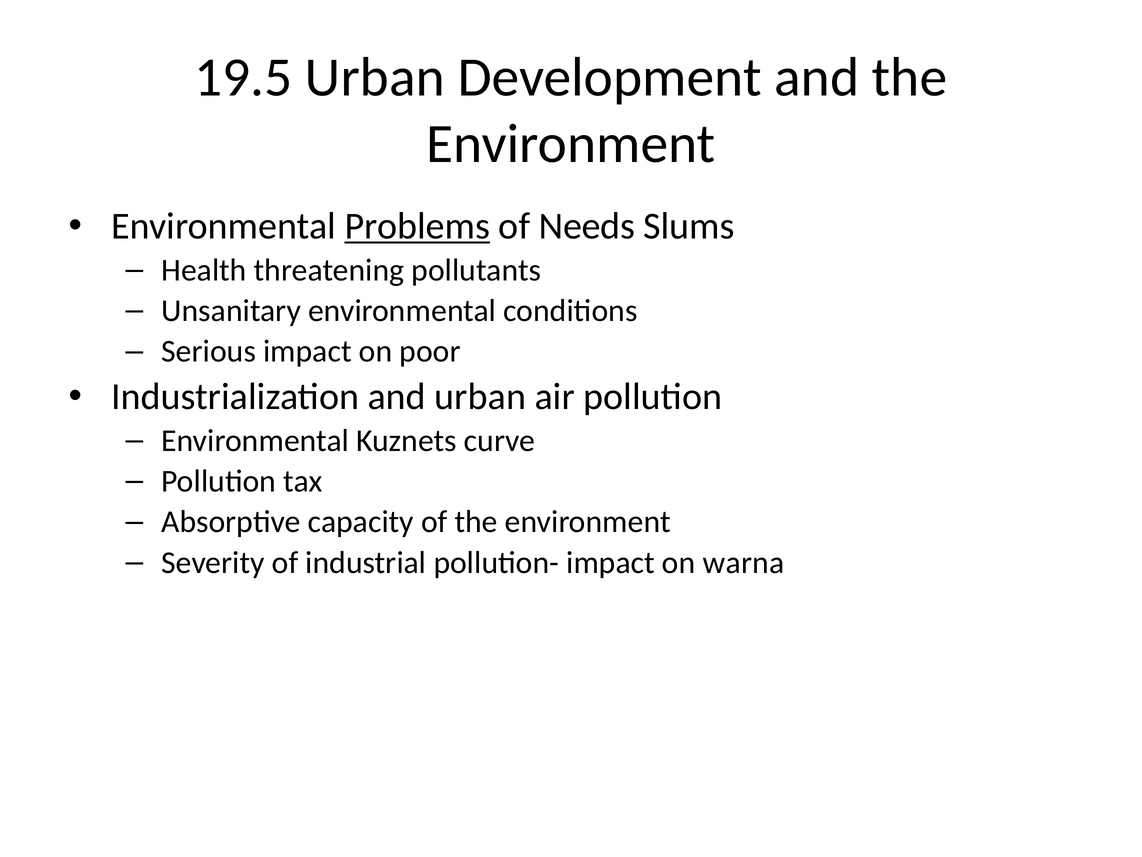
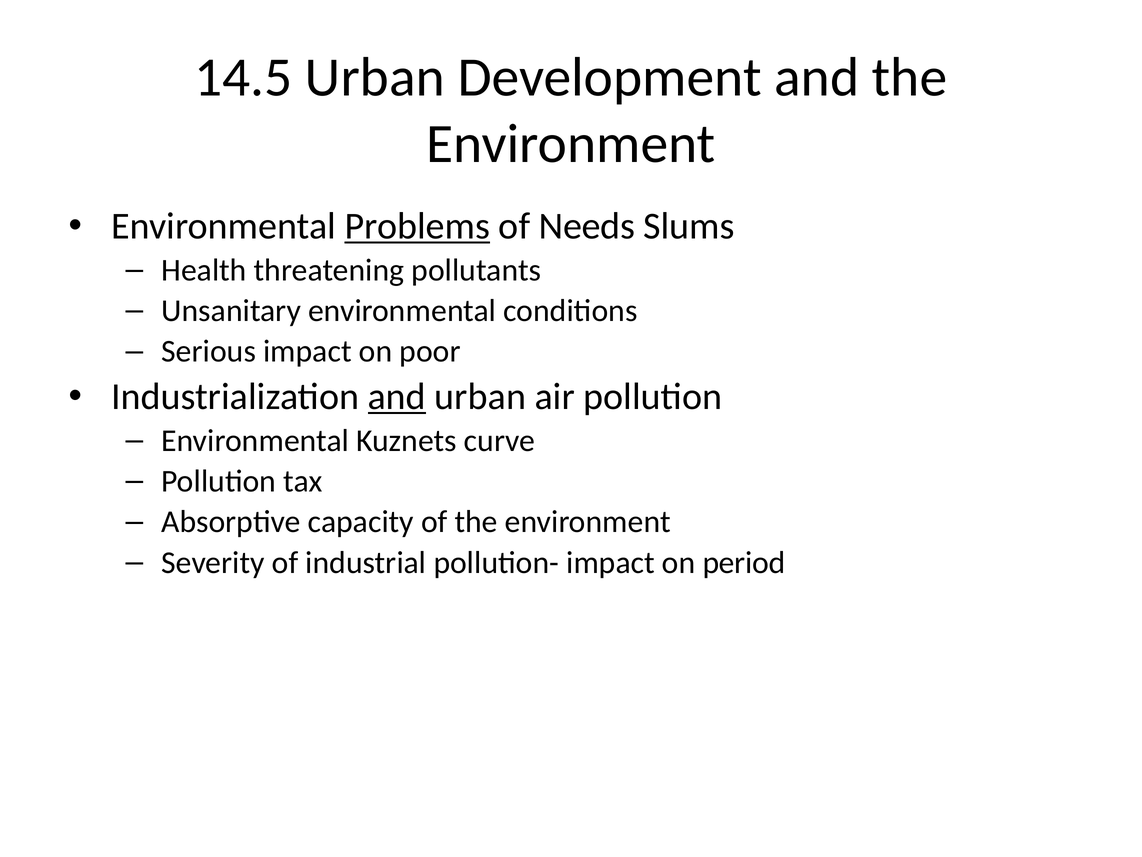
19.5: 19.5 -> 14.5 (243, 77)
and underline: none -> present (397, 396)
warna: warna -> period (744, 562)
